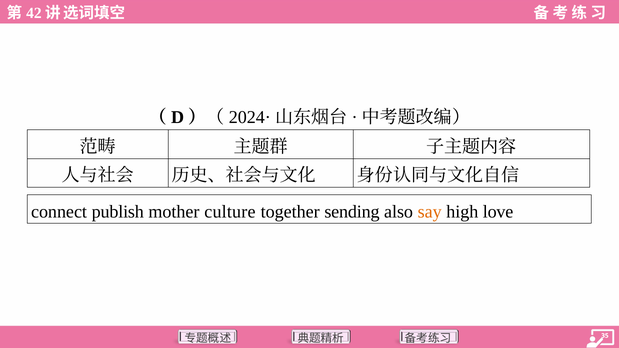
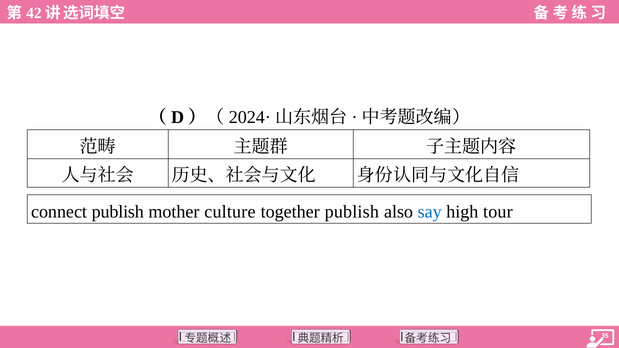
together sending: sending -> publish (352, 212)
say colour: orange -> blue (430, 212)
love: love -> tour (498, 212)
